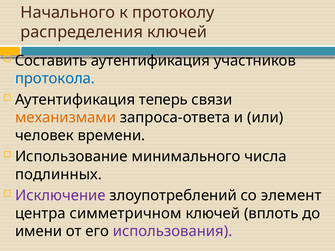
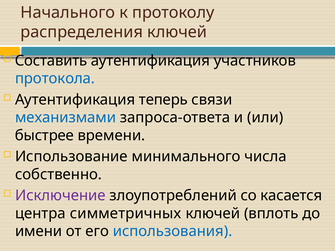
механизмами colour: orange -> blue (66, 118)
человек: человек -> быстрее (44, 136)
подлинных: подлинных -> собственно (59, 175)
элемент: элемент -> касается (291, 196)
симметричном: симметричном -> симметричных (126, 214)
использования colour: purple -> blue (173, 232)
